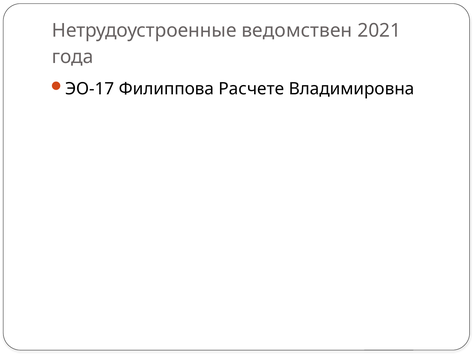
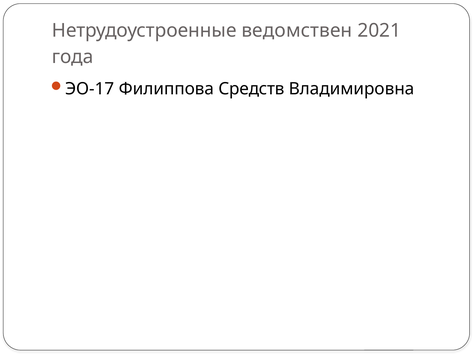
Расчете: Расчете -> Средств (251, 89)
